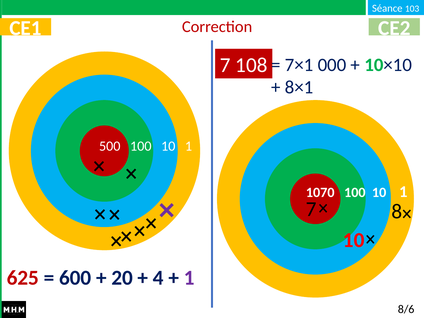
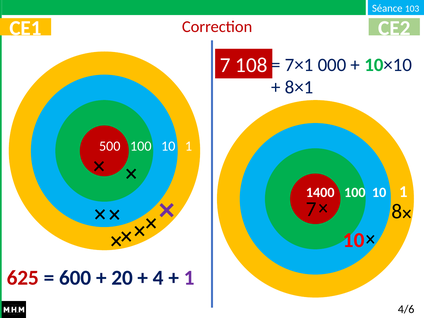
1070: 1070 -> 1400 (320, 193)
8/6: 8/6 -> 4/6 (406, 309)
